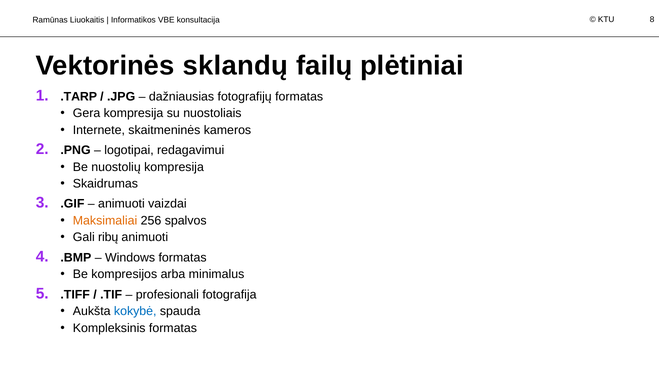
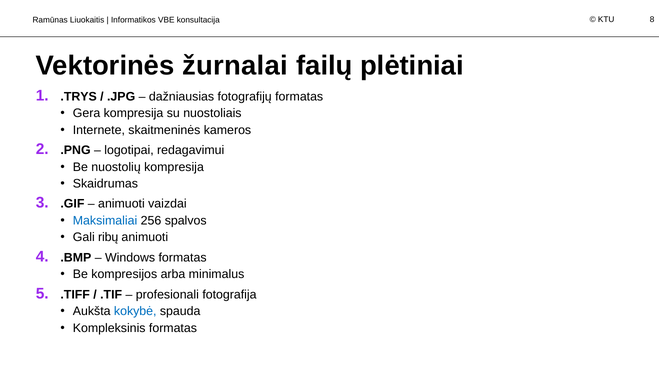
sklandų: sklandų -> žurnalai (235, 66)
.TARP: .TARP -> .TRYS (79, 97)
Maksimaliai colour: orange -> blue (105, 221)
